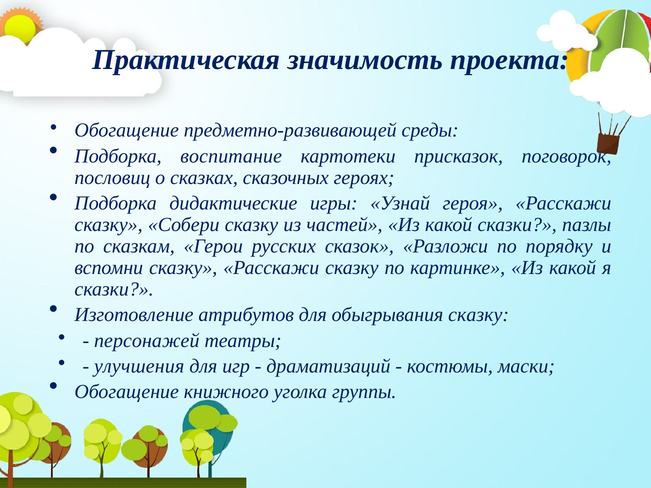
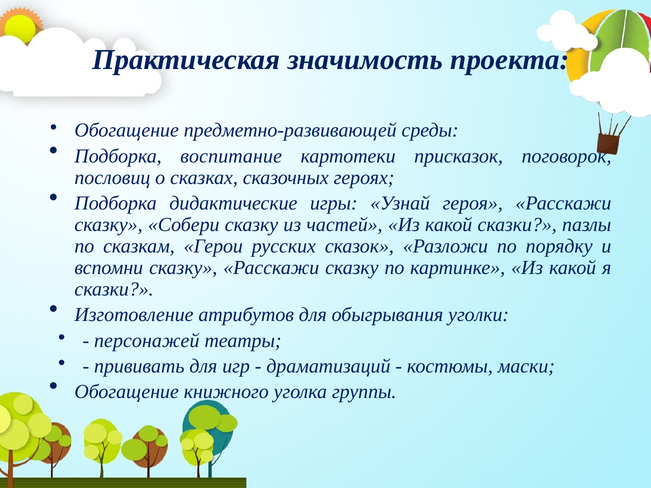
обыгрывания сказку: сказку -> уголки (479, 315)
улучшения: улучшения -> прививать (139, 366)
